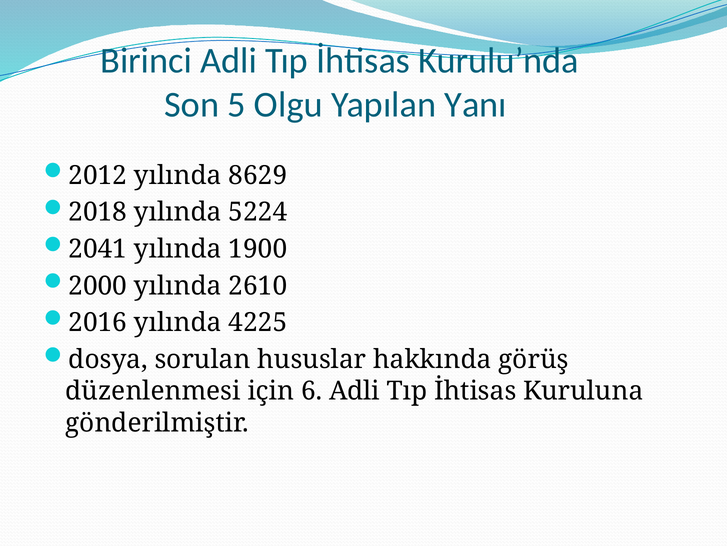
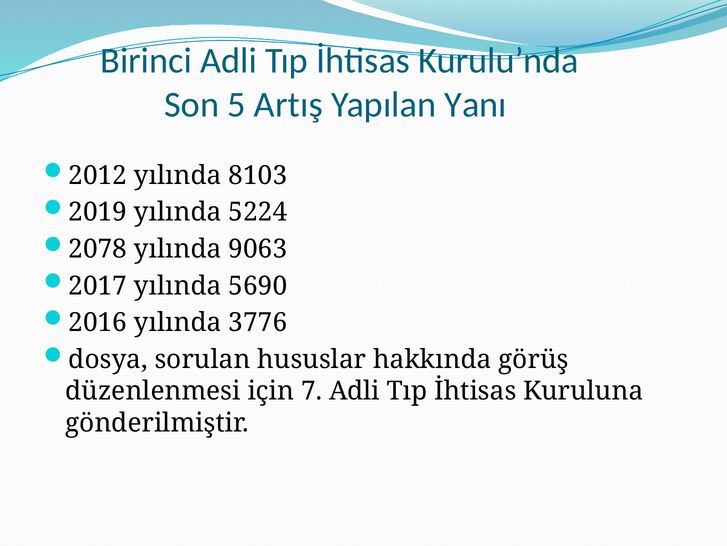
Olgu: Olgu -> Artış (288, 104)
8629: 8629 -> 8103 (258, 175)
2018: 2018 -> 2019 (98, 212)
2041: 2041 -> 2078 (98, 249)
1900: 1900 -> 9063 (258, 249)
2000: 2000 -> 2017 (98, 286)
2610: 2610 -> 5690 (258, 286)
4225: 4225 -> 3776 (258, 322)
6: 6 -> 7 (312, 391)
